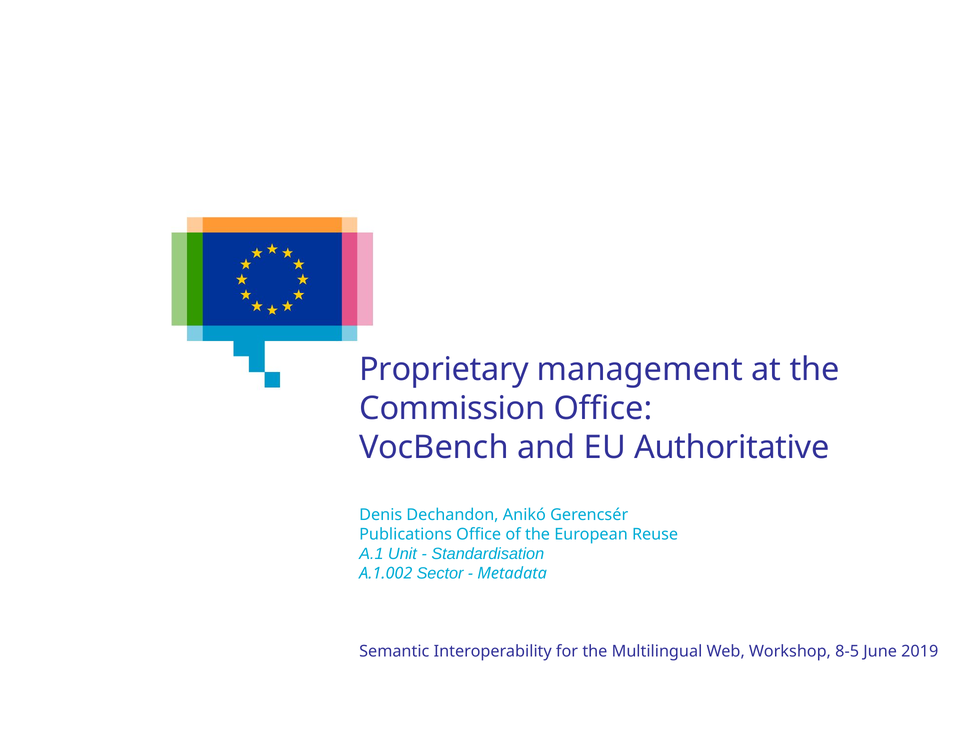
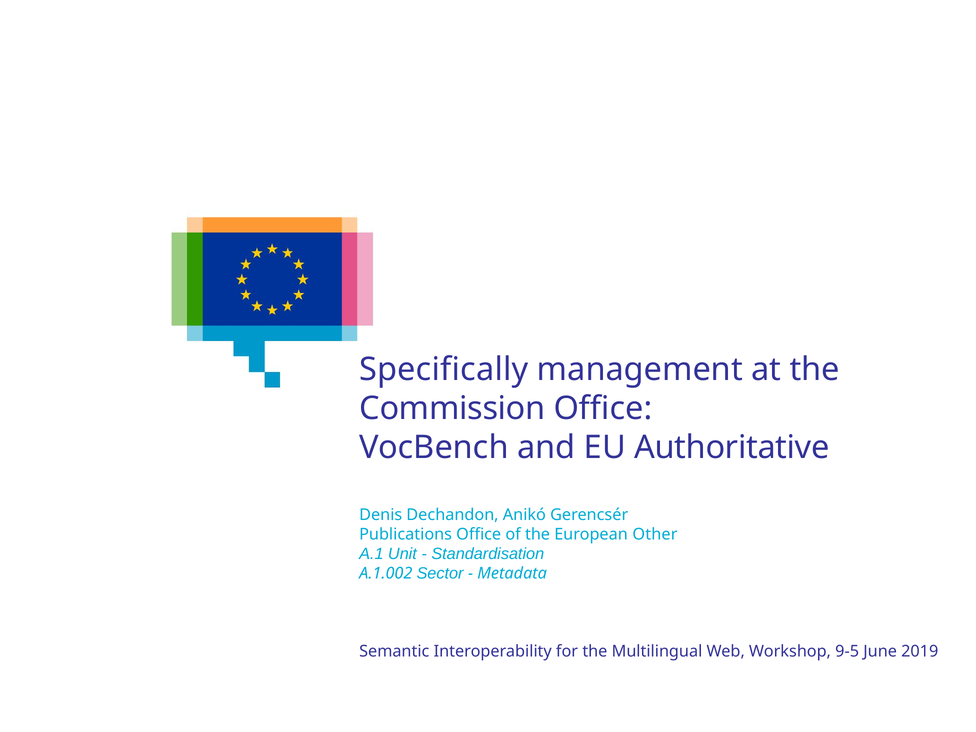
Proprietary: Proprietary -> Specifically (444, 370)
Reuse: Reuse -> Other (655, 534)
8-5: 8-5 -> 9-5 (847, 651)
